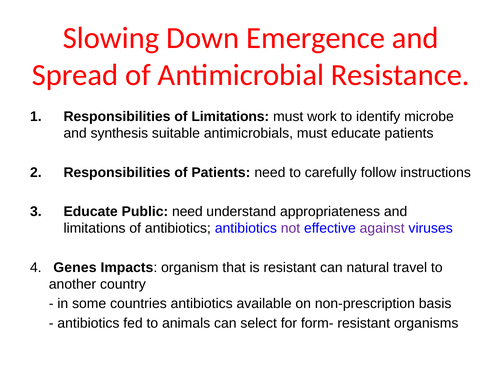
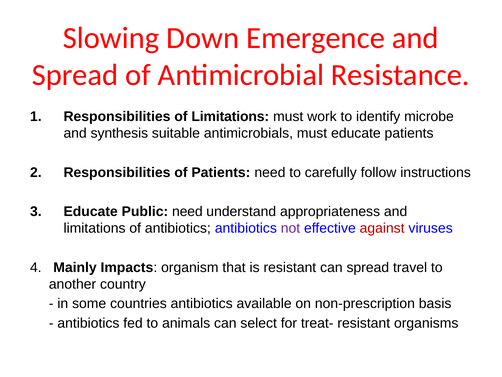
against colour: purple -> red (382, 228)
Genes: Genes -> Mainly (75, 267)
can natural: natural -> spread (368, 267)
form-: form- -> treat- (317, 323)
